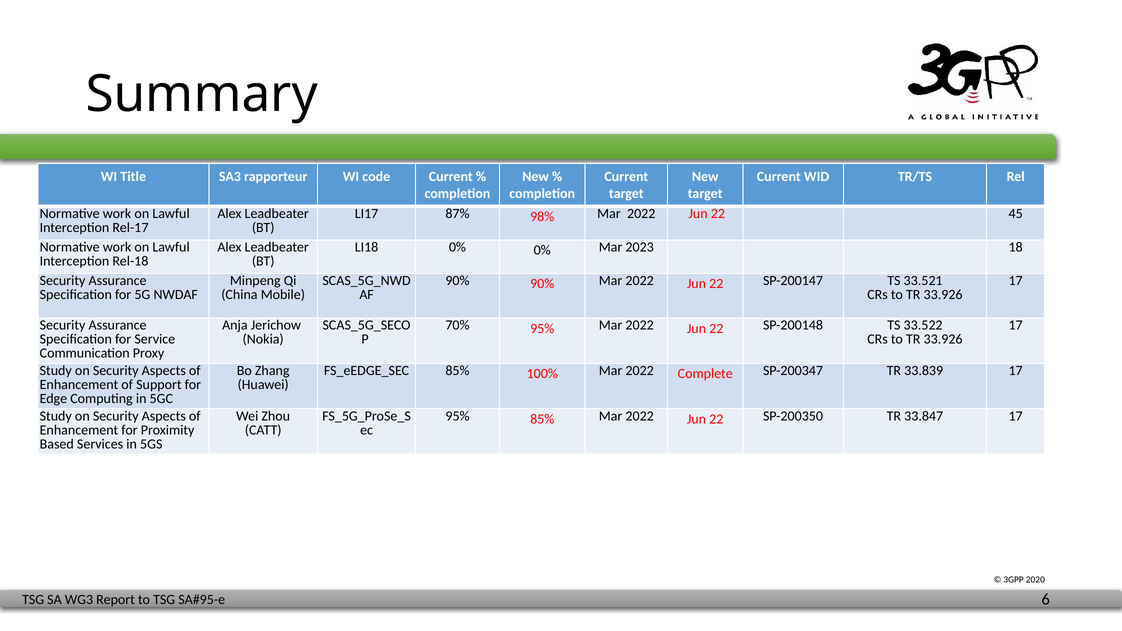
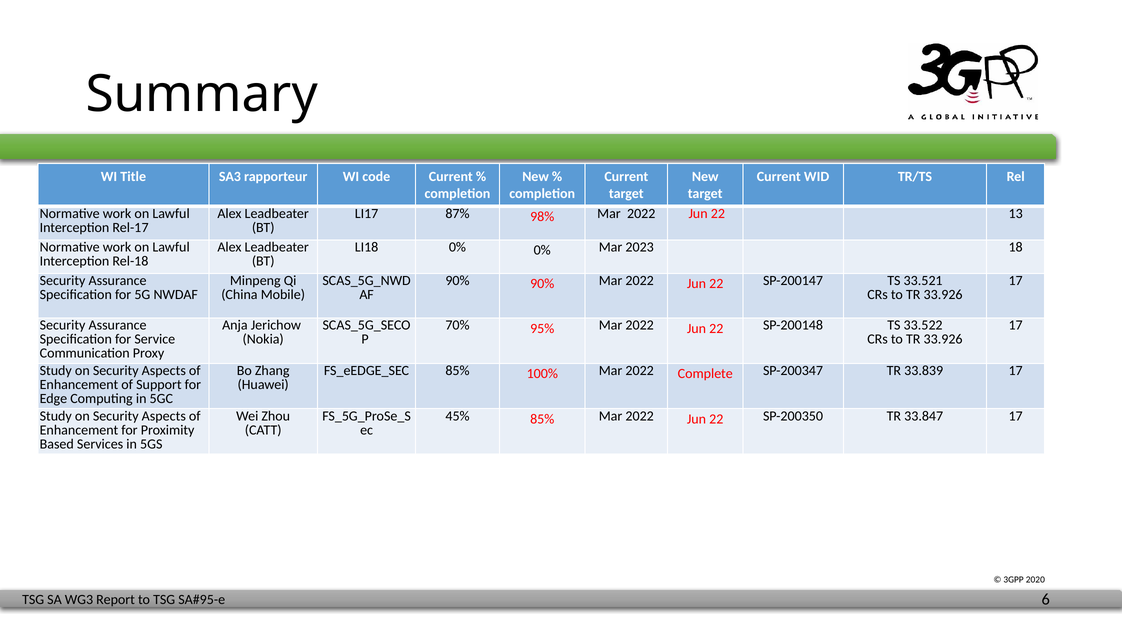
45: 45 -> 13 (1016, 214)
95%: 95% -> 45% (458, 416)
